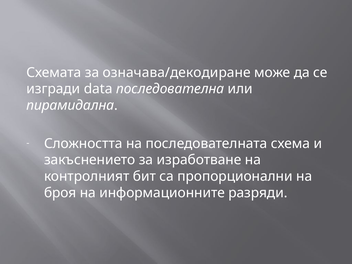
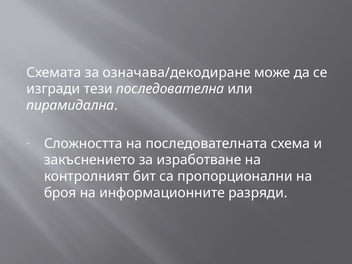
data: data -> тези (98, 89)
